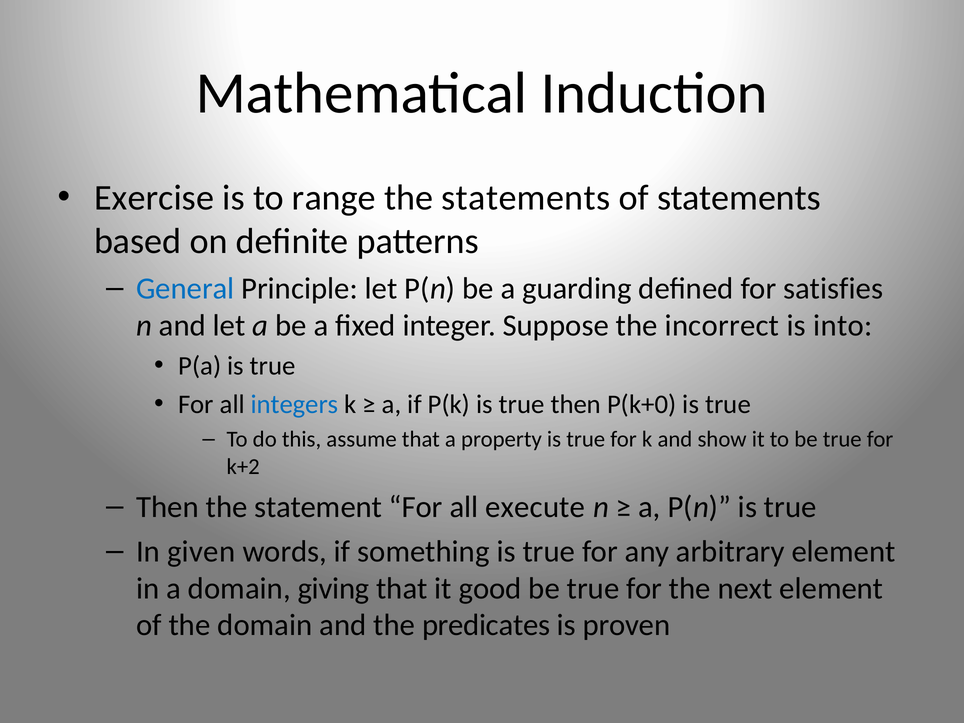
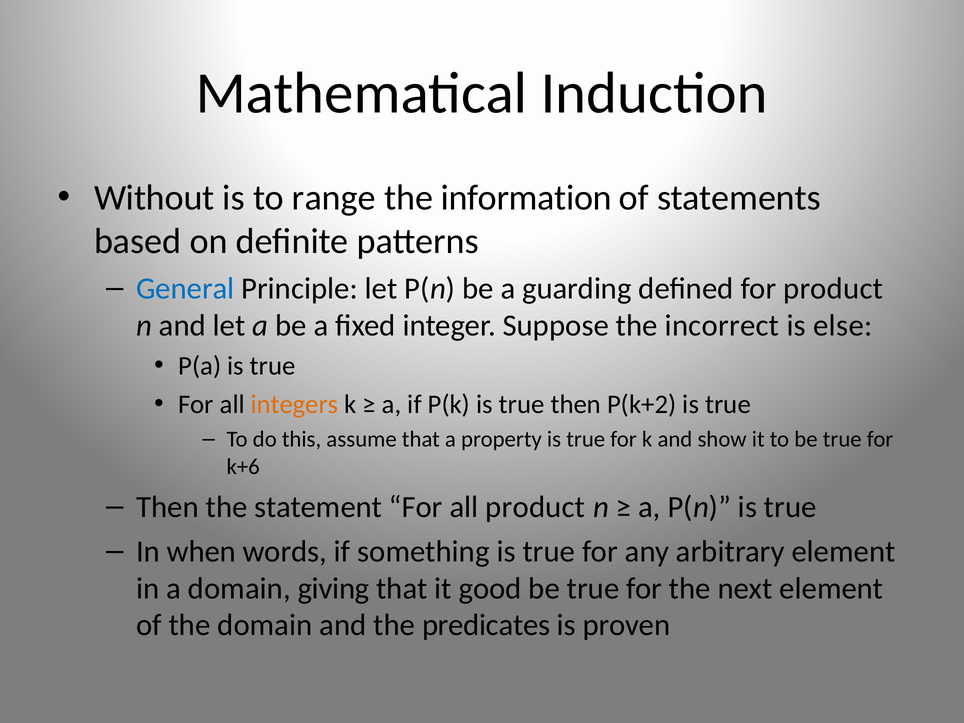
Exercise: Exercise -> Without (154, 198)
the statements: statements -> information (526, 198)
for satisfies: satisfies -> product (833, 288)
into: into -> else (843, 325)
integers colour: blue -> orange (295, 405)
P(k+0: P(k+0 -> P(k+2 (642, 405)
k+2: k+2 -> k+6 (243, 467)
all execute: execute -> product (535, 507)
given: given -> when (201, 551)
